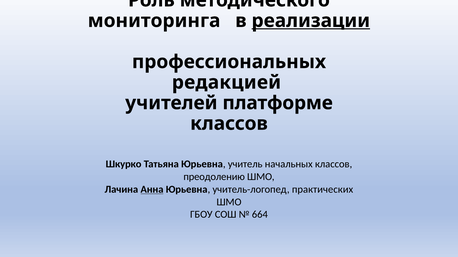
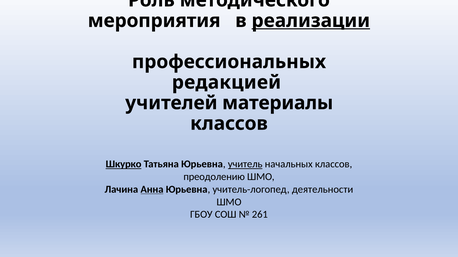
мониторинга: мониторинга -> мероприятия (154, 21)
платформе: платформе -> материалы (278, 103)
Шкурко underline: none -> present (124, 165)
учитель underline: none -> present (245, 165)
практических: практических -> деятельности (323, 190)
664: 664 -> 261 (260, 215)
